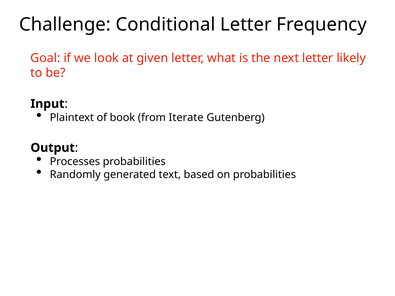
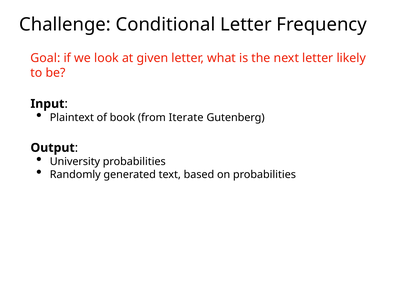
Processes: Processes -> University (75, 162)
